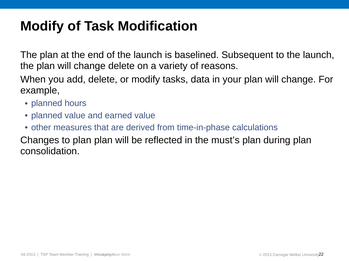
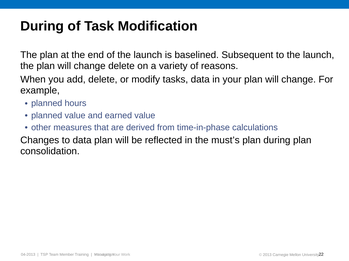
Modify: Modify -> During (42, 26)
to plan: plan -> data (82, 141)
